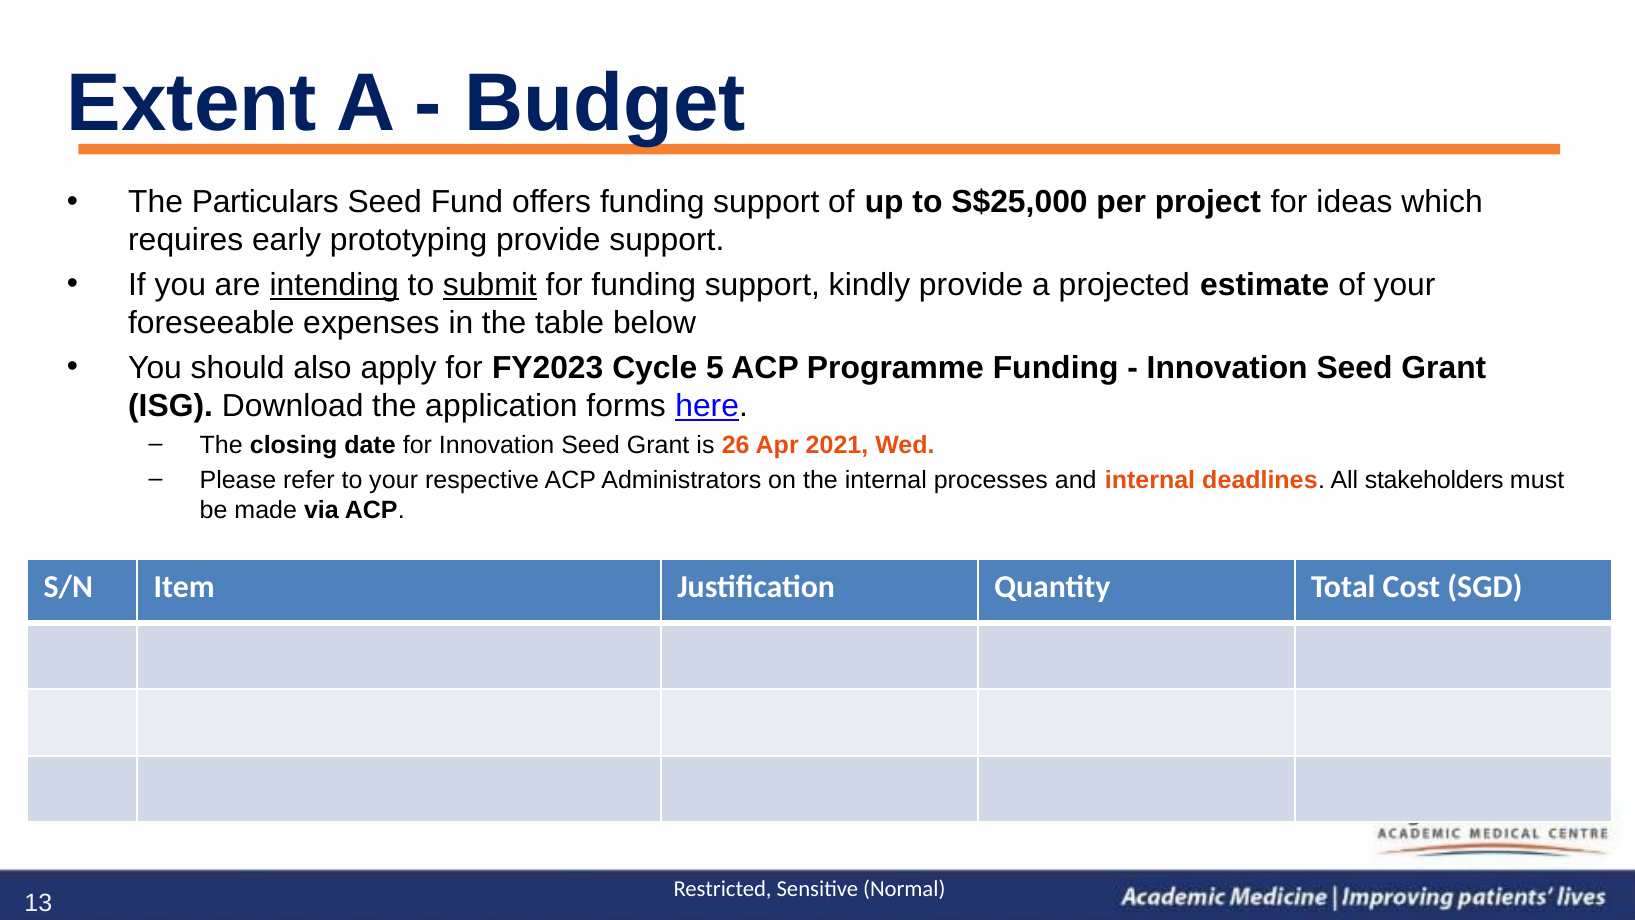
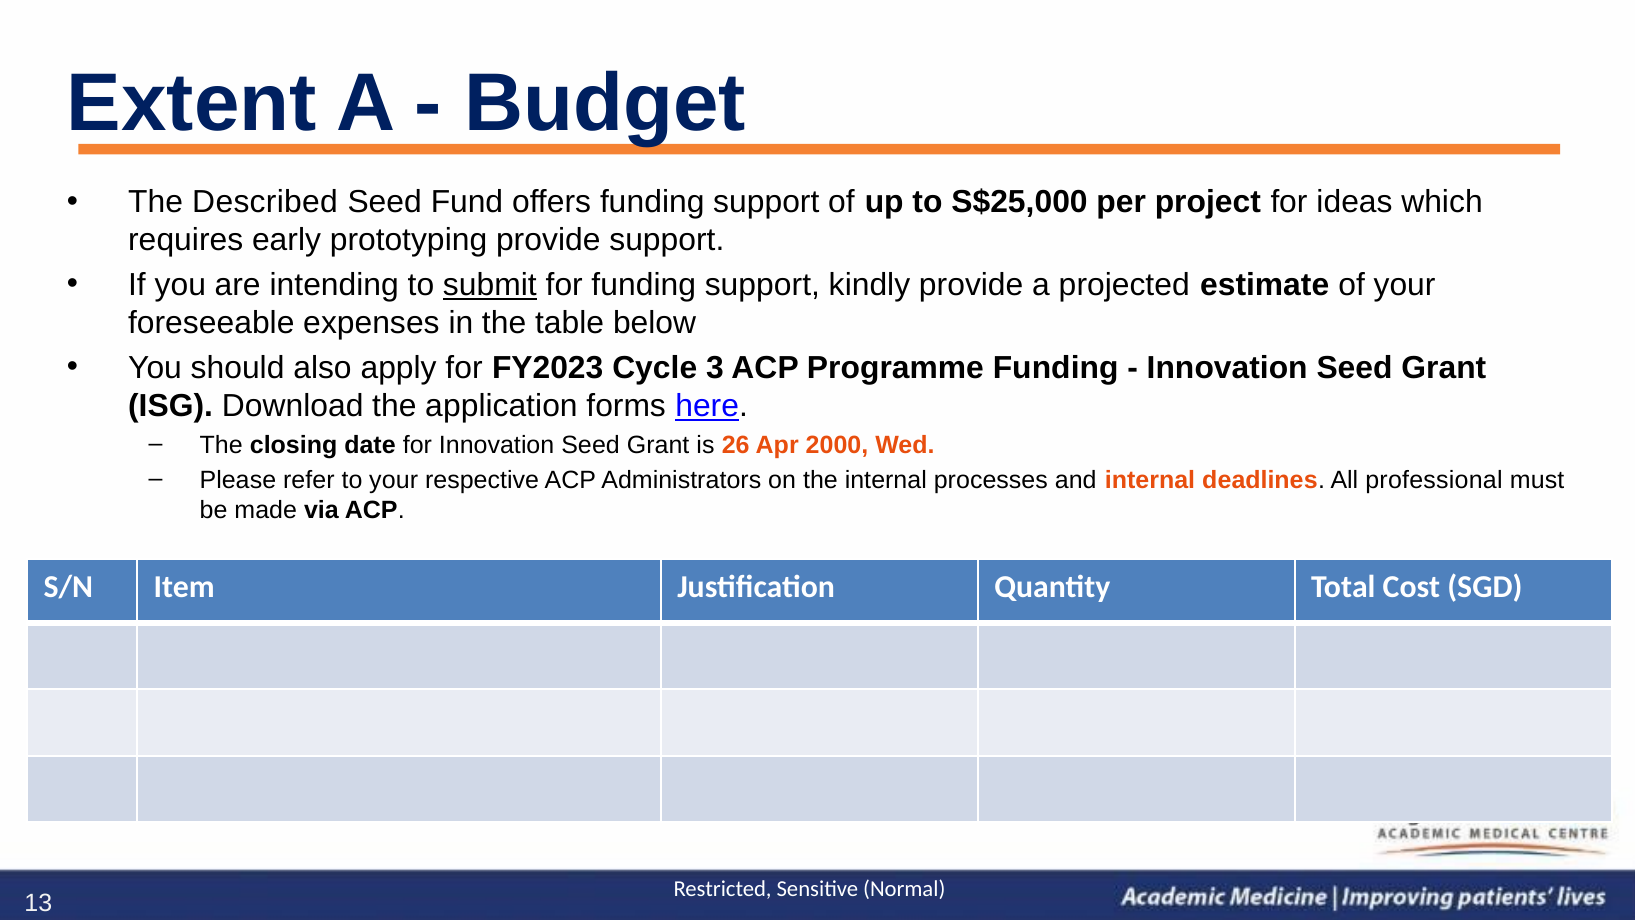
Particulars: Particulars -> Described (265, 202)
intending underline: present -> none (334, 285)
5: 5 -> 3 (715, 368)
2021: 2021 -> 2000 (837, 445)
stakeholders: stakeholders -> professional (1434, 480)
